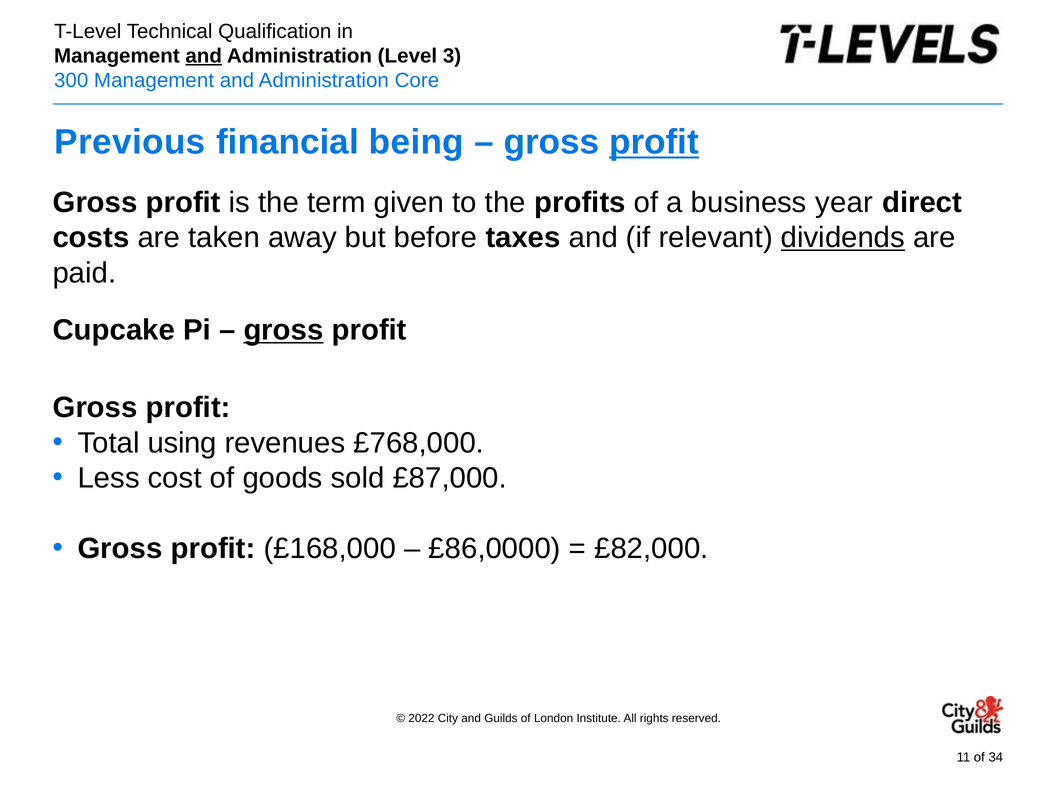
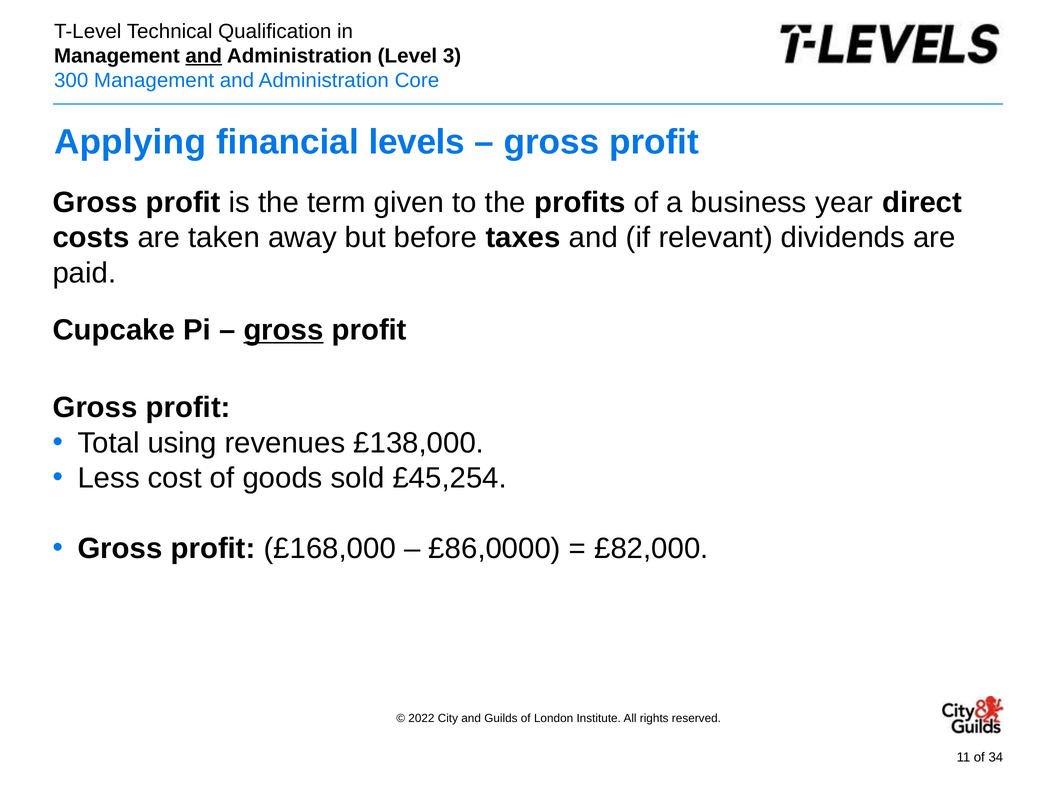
Previous: Previous -> Applying (130, 142)
being: being -> levels (417, 142)
profit underline: present -> none (654, 142)
dividends underline: present -> none (843, 238)
£768,000: £768,000 -> £138,000 (419, 443)
£87,000: £87,000 -> £45,254 (450, 478)
